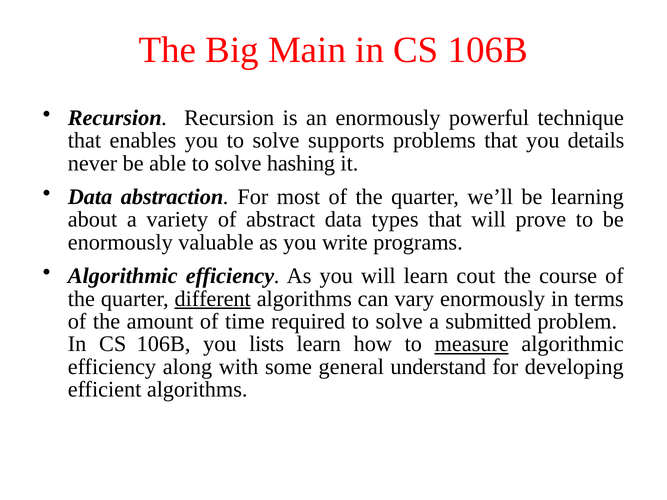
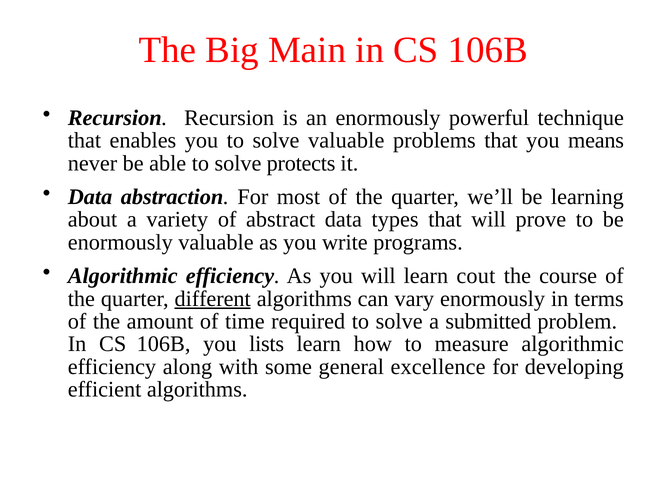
solve supports: supports -> valuable (346, 141)
details: details -> means (596, 141)
hashing: hashing -> protects (301, 163)
measure underline: present -> none (472, 344)
understand: understand -> excellence (438, 367)
